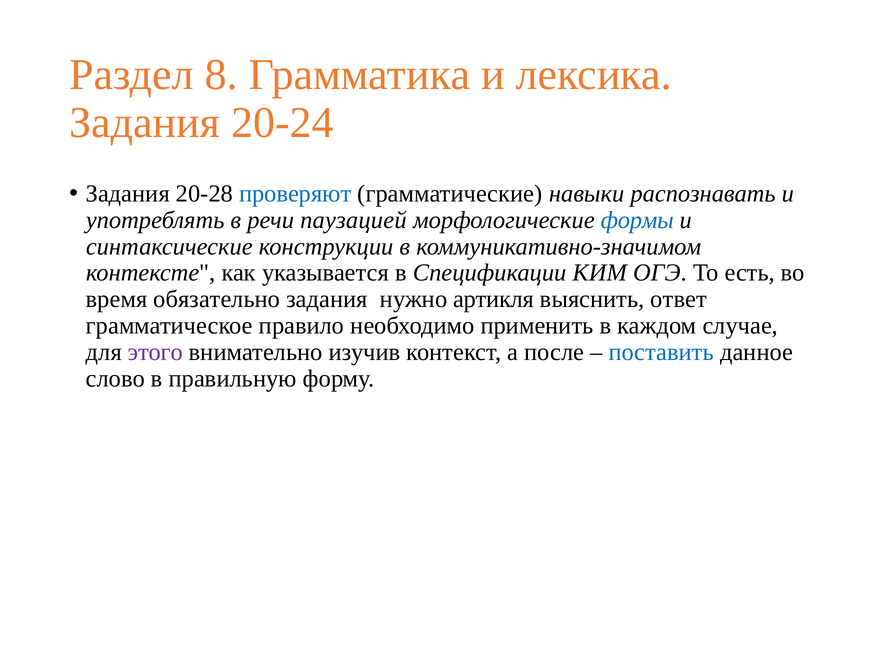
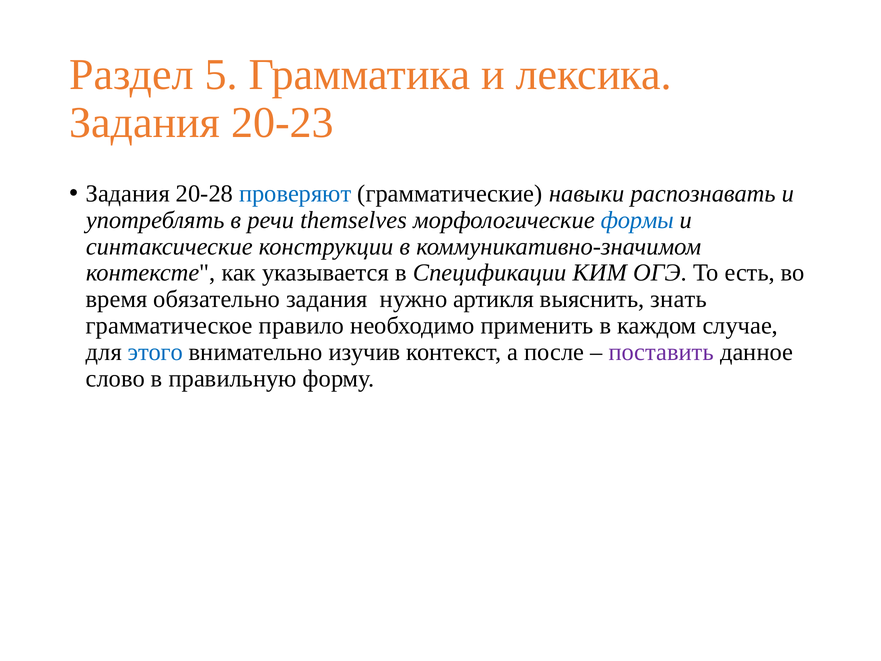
8: 8 -> 5 (221, 75)
20-24: 20-24 -> 20-23 (283, 123)
паузацией: паузацией -> themselves (353, 220)
ответ: ответ -> знать (679, 299)
этого colour: purple -> blue (155, 352)
поставить colour: blue -> purple (661, 352)
